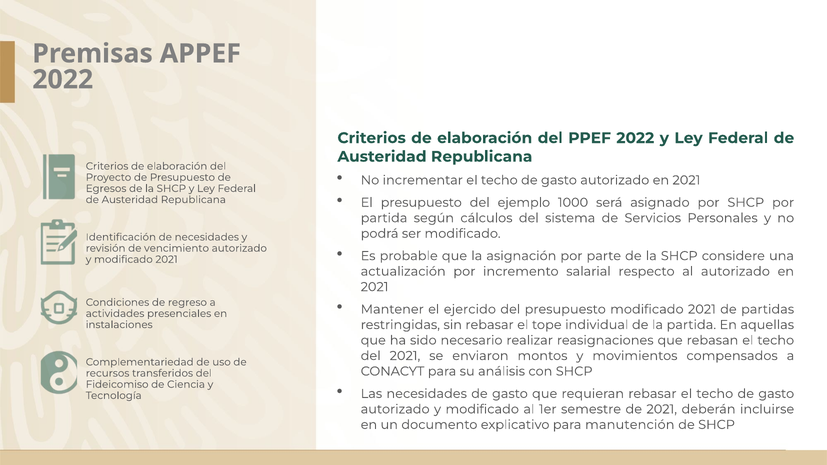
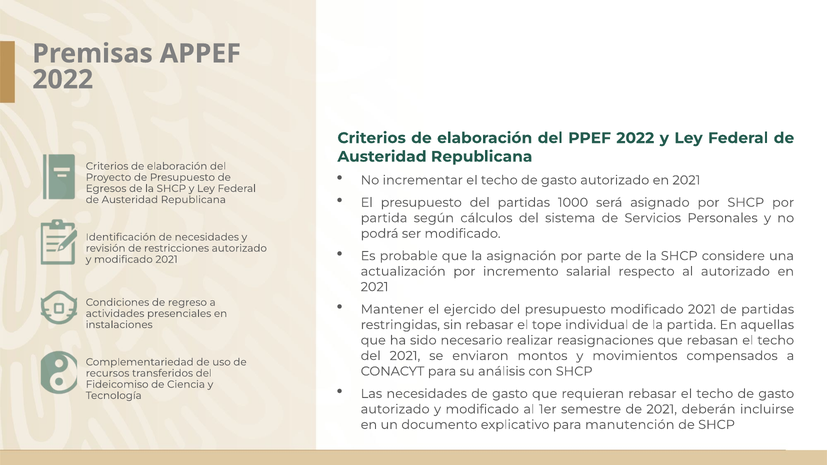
del ejemplo: ejemplo -> partidas (524, 203)
vencimiento: vencimiento -> restricciones (177, 248)
